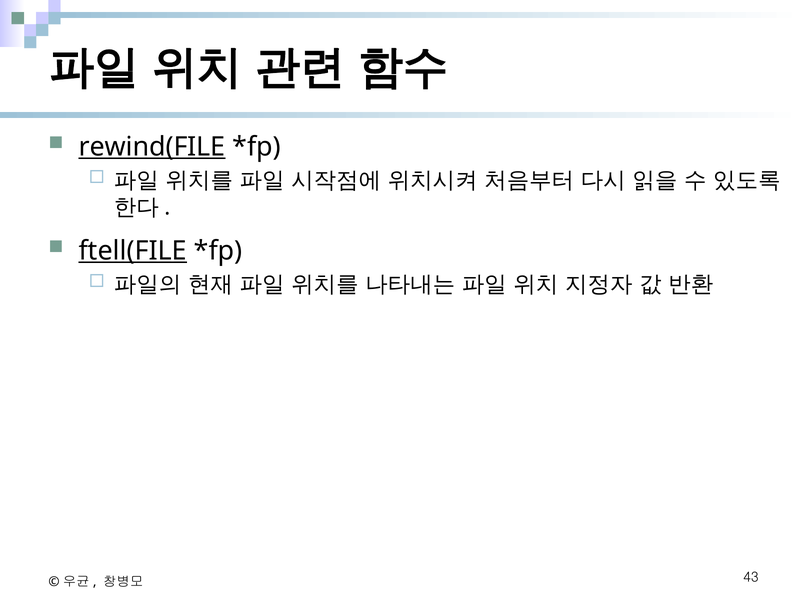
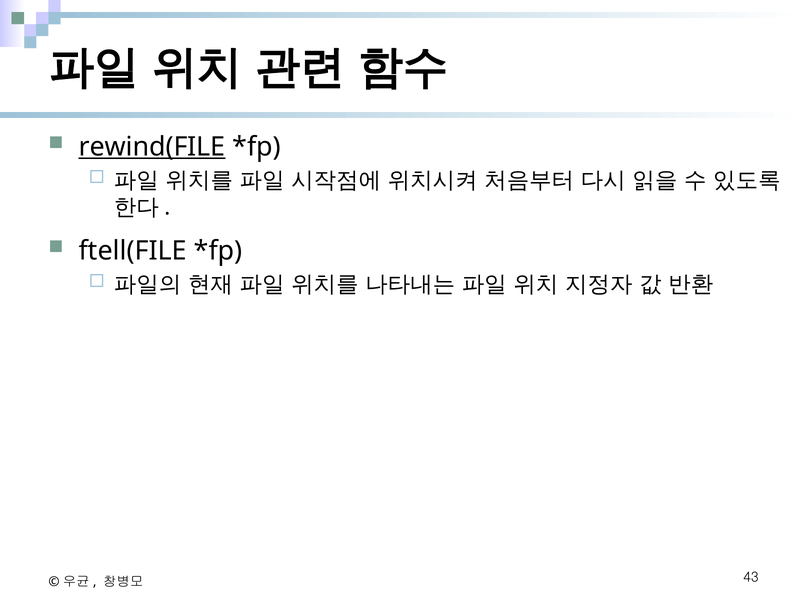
ftell(FILE underline: present -> none (133, 251)
